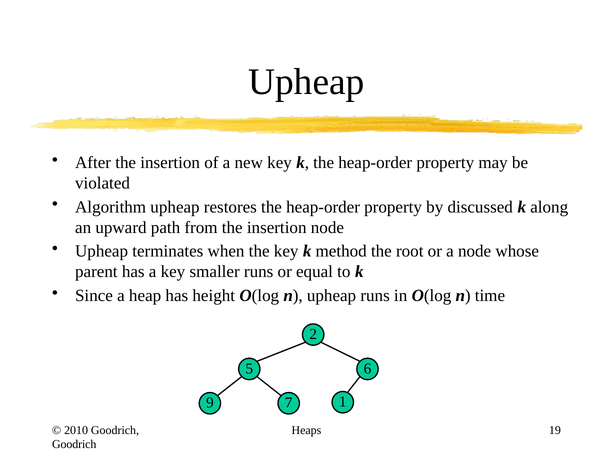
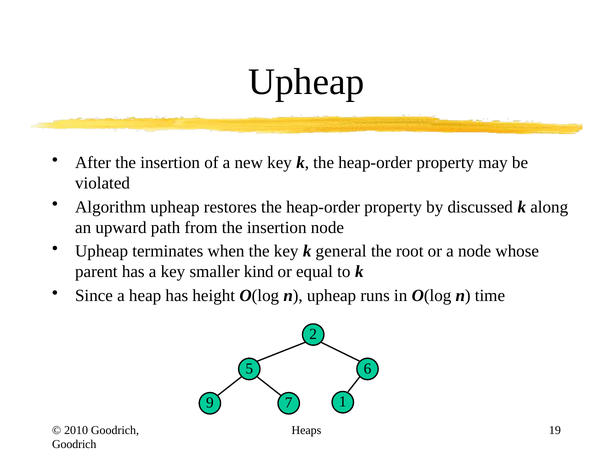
method: method -> general (341, 251)
smaller runs: runs -> kind (259, 272)
